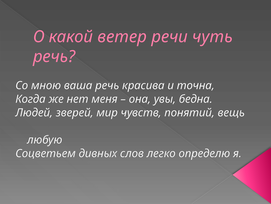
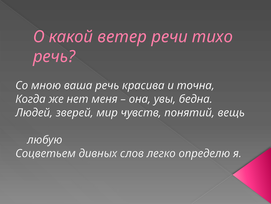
чуть: чуть -> тихо (212, 37)
